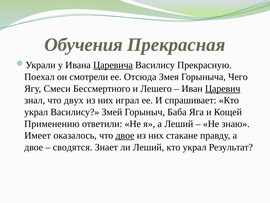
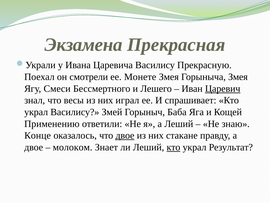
Обучения: Обучения -> Экзамена (84, 45)
Царевича underline: present -> none (113, 65)
Отсюда: Отсюда -> Монете (140, 77)
Горыныча Чего: Чего -> Змея (238, 77)
двух: двух -> весы (74, 100)
Имеет: Имеет -> Конце (38, 135)
сводятся: сводятся -> молоком (73, 147)
кто underline: none -> present (173, 147)
